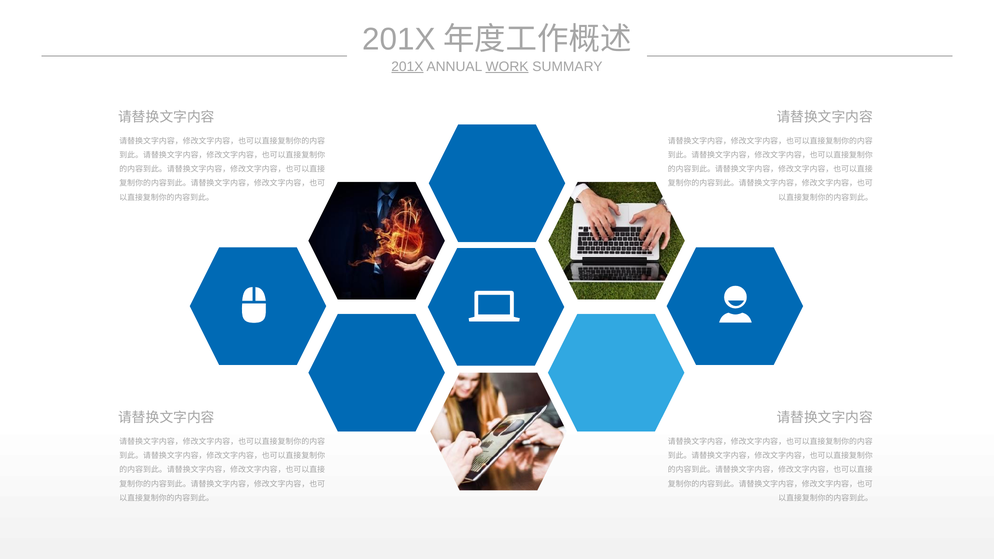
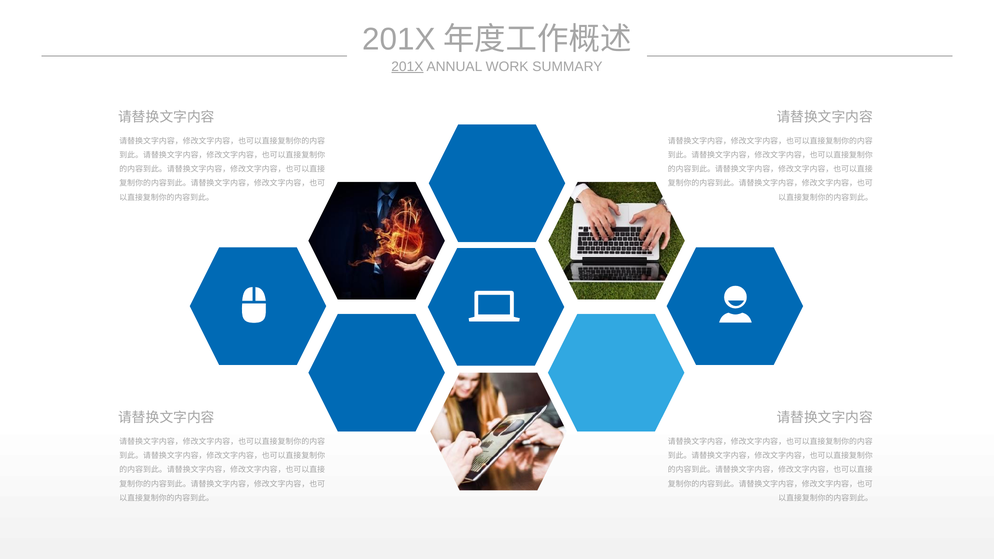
WORK underline: present -> none (507, 67)
